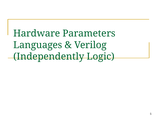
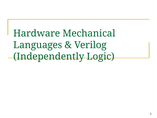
Parameters: Parameters -> Mechanical (89, 33)
